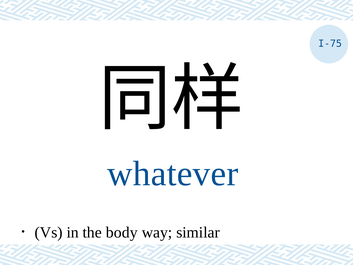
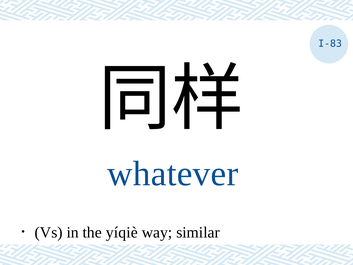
I-75: I-75 -> I-83 (330, 44)
body: body -> yíqiè (122, 232)
